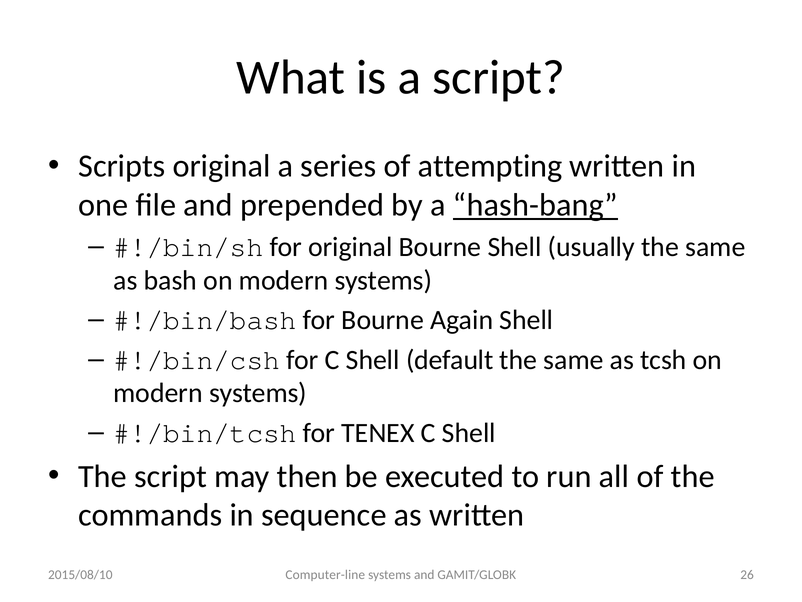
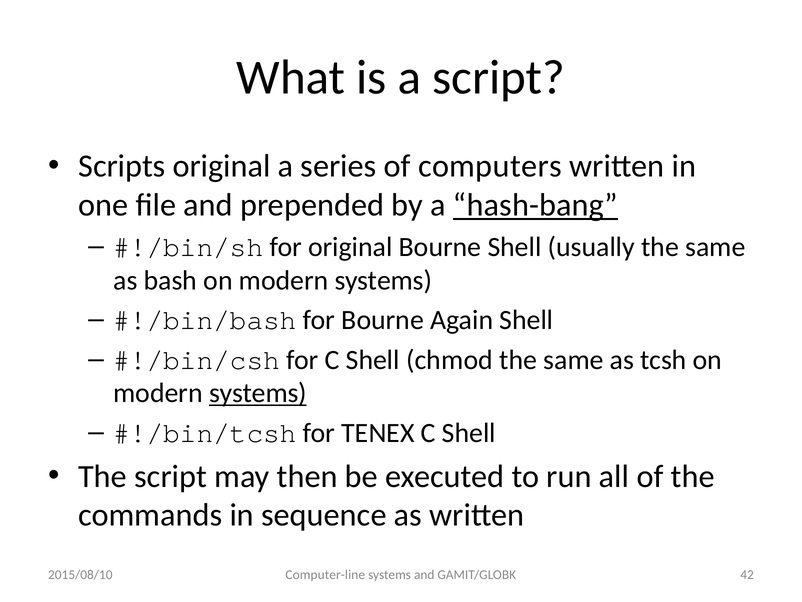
attempting: attempting -> computers (490, 166)
default: default -> chmod (450, 360)
systems underline: none -> present (258, 393)
26: 26 -> 42 (747, 574)
